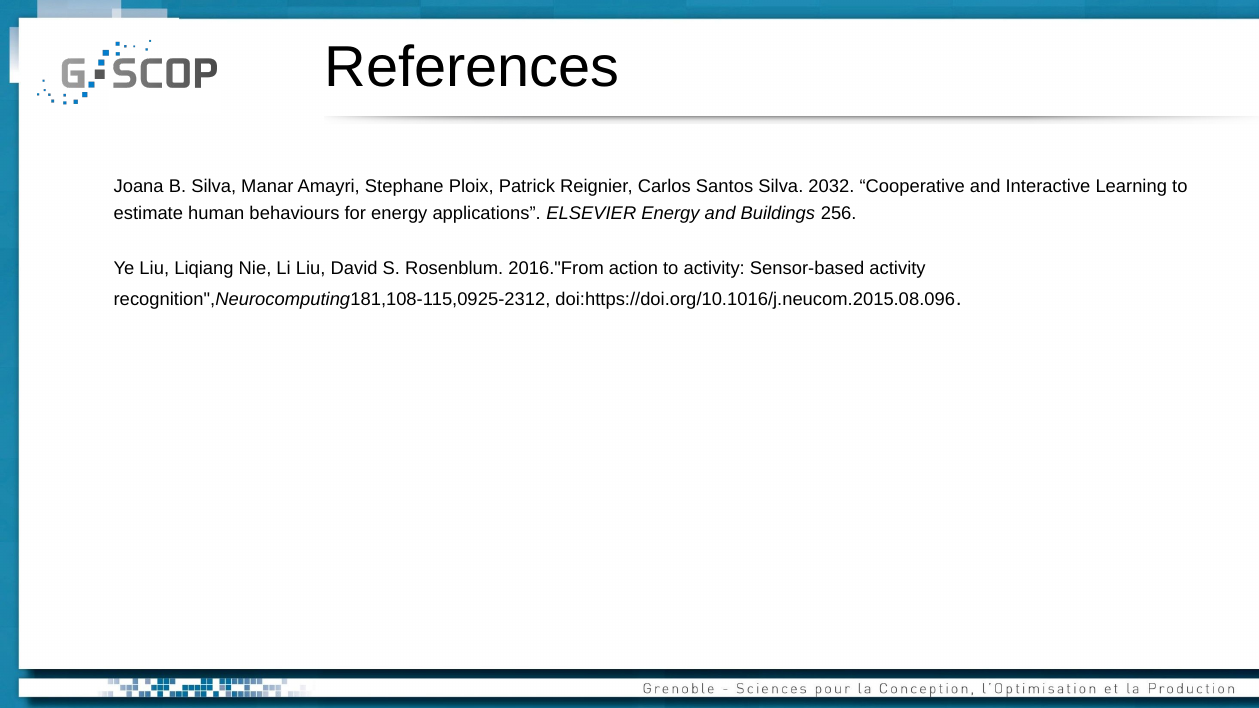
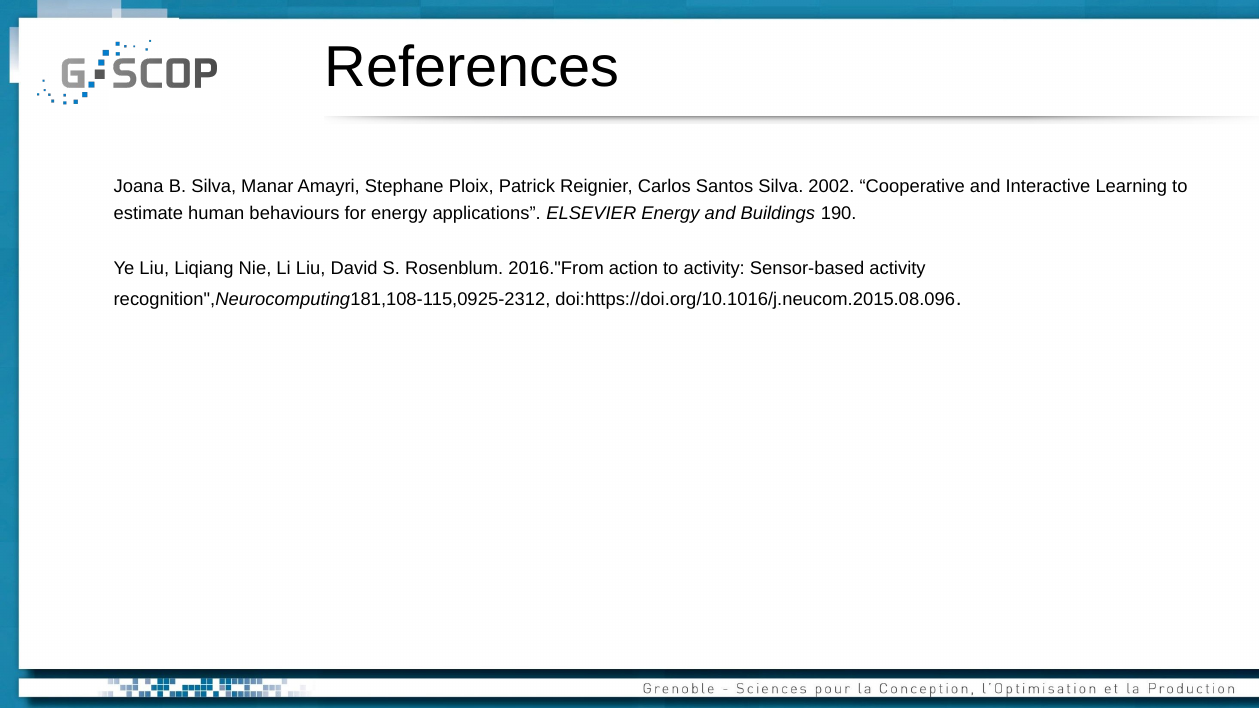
2032: 2032 -> 2002 (831, 187)
256: 256 -> 190 (839, 214)
